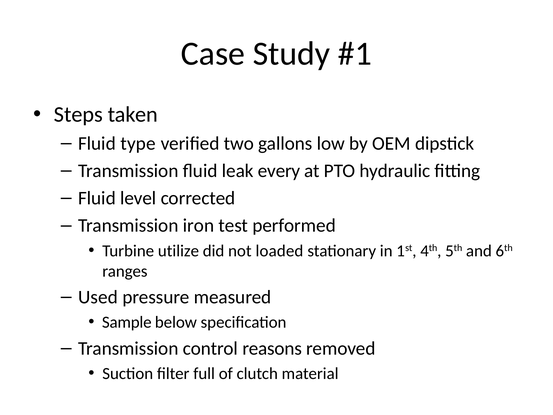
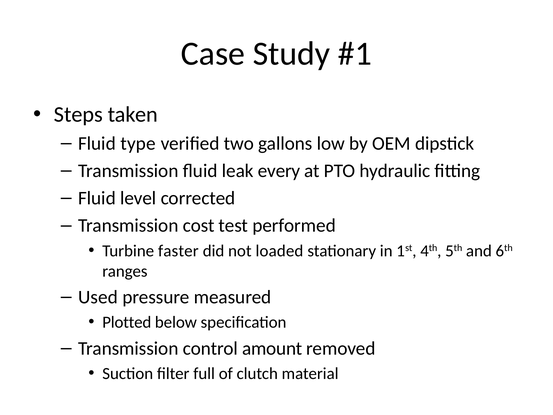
iron: iron -> cost (199, 225)
utilize: utilize -> faster (178, 251)
Sample: Sample -> Plotted (127, 322)
reasons: reasons -> amount (272, 348)
